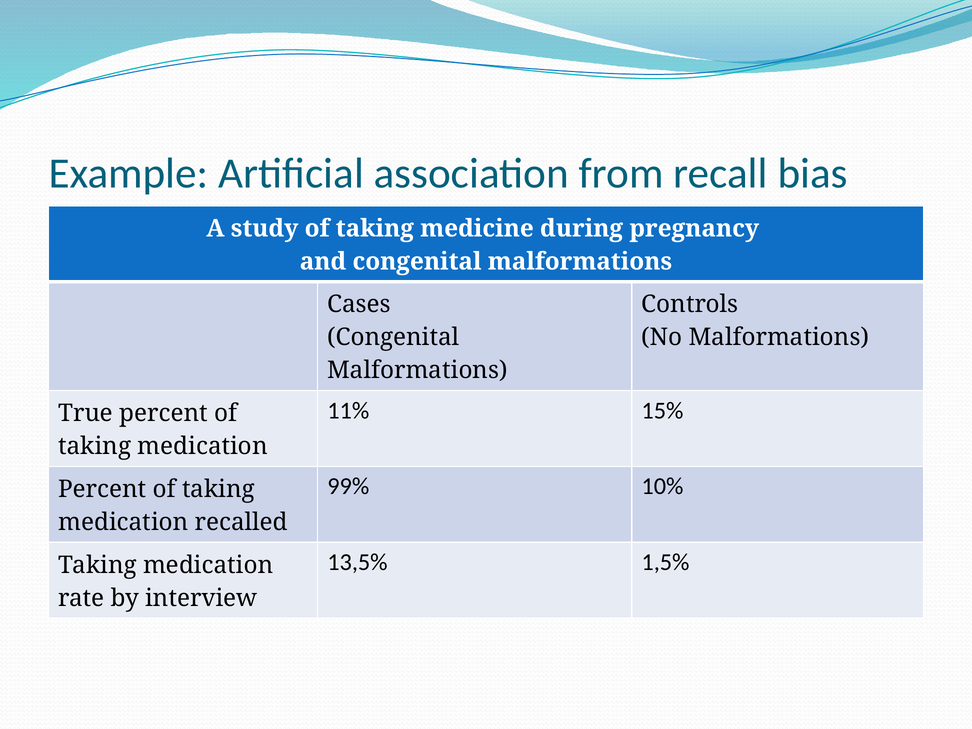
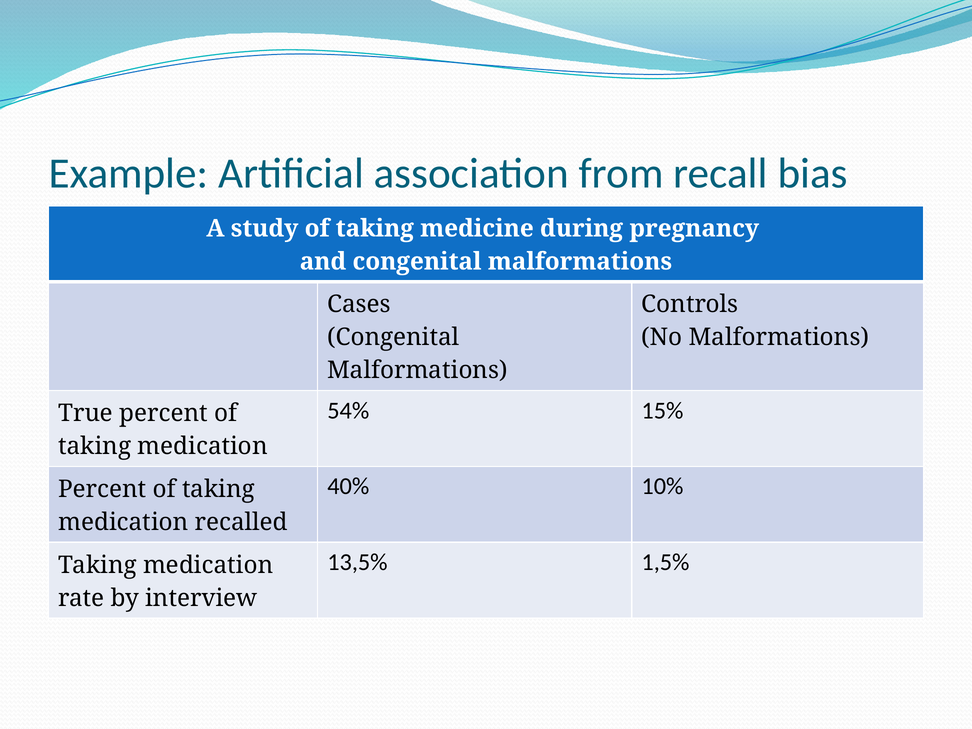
11%: 11% -> 54% (348, 411)
99%: 99% -> 40% (348, 486)
